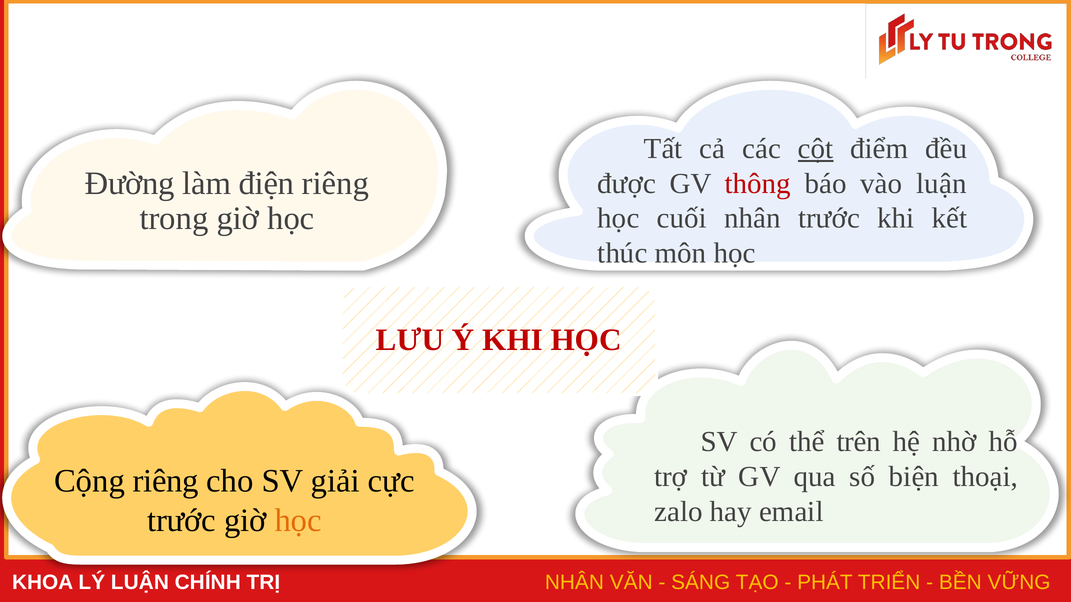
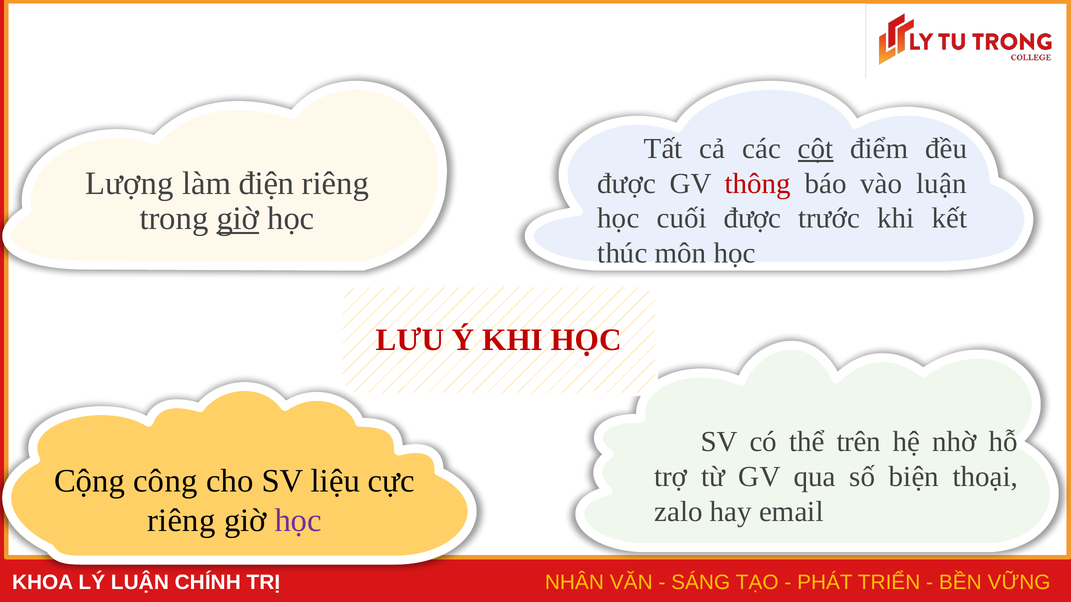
Đường: Đường -> Lượng (130, 184)
giờ underline: none -> present (238, 219)
cuối nhân: nhân -> được (753, 218)
Cộng riêng: riêng -> công (165, 481)
giải: giải -> liệu (335, 481)
trước: trước -> riêng (181, 521)
học colour: orange -> purple (298, 521)
